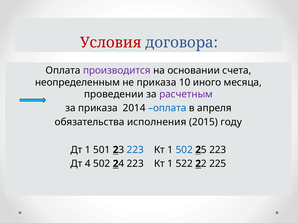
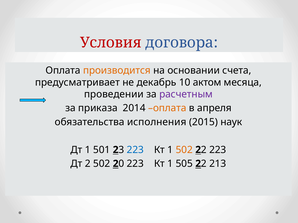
производится colour: purple -> orange (117, 71)
неопределенным: неопределенным -> предусматривает (77, 83)
не приказа: приказа -> декабрь (157, 83)
иного: иного -> актом (207, 83)
оплата colour: blue -> orange (167, 108)
году: году -> наук (231, 122)
502 colour: blue -> orange (184, 150)
5: 5 -> 2 (204, 150)
Дт 4: 4 -> 2 (88, 164)
4: 4 -> 0 (121, 164)
522: 522 -> 505 (184, 164)
225: 225 -> 213 (218, 164)
